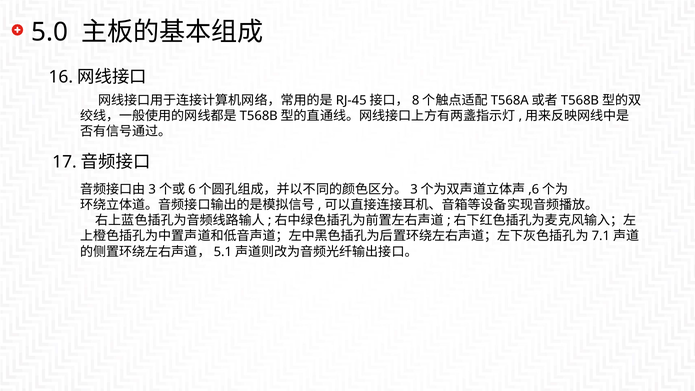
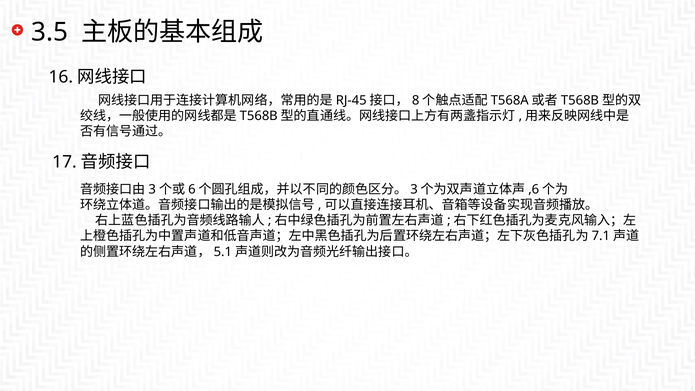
5.0: 5.0 -> 3.5 (50, 32)
